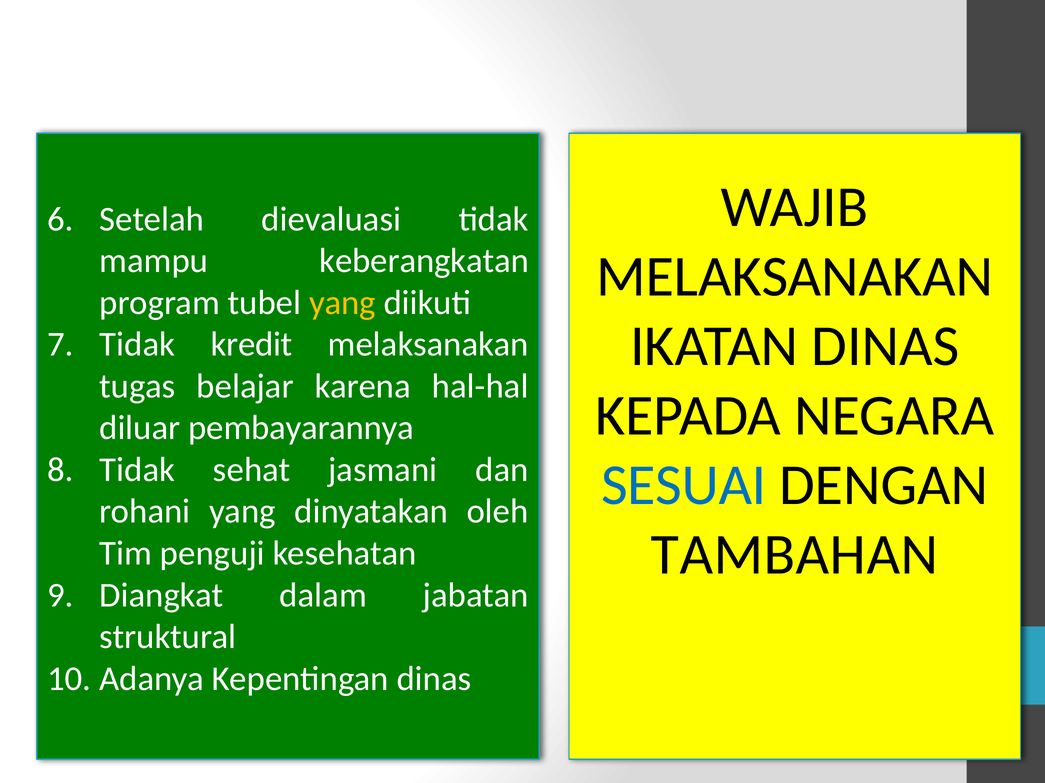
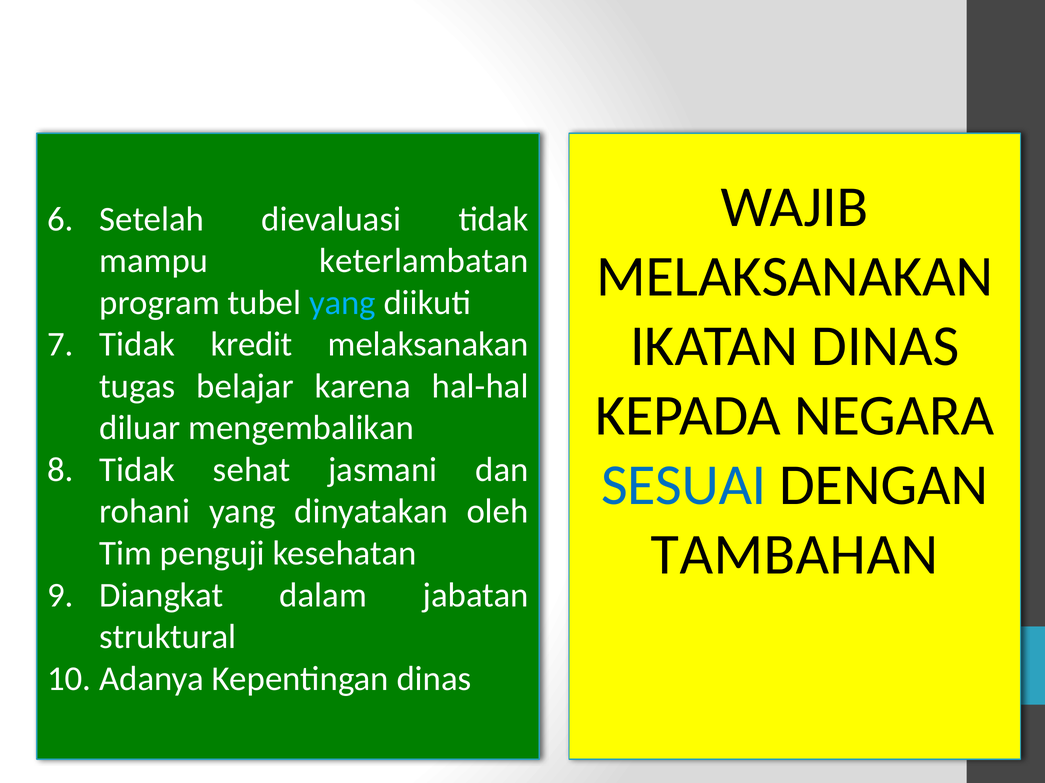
keberangkatan: keberangkatan -> keterlambatan (424, 261)
yang colour: yellow -> light blue (342, 303)
pembayarannya: pembayarannya -> mengembalikan (301, 428)
